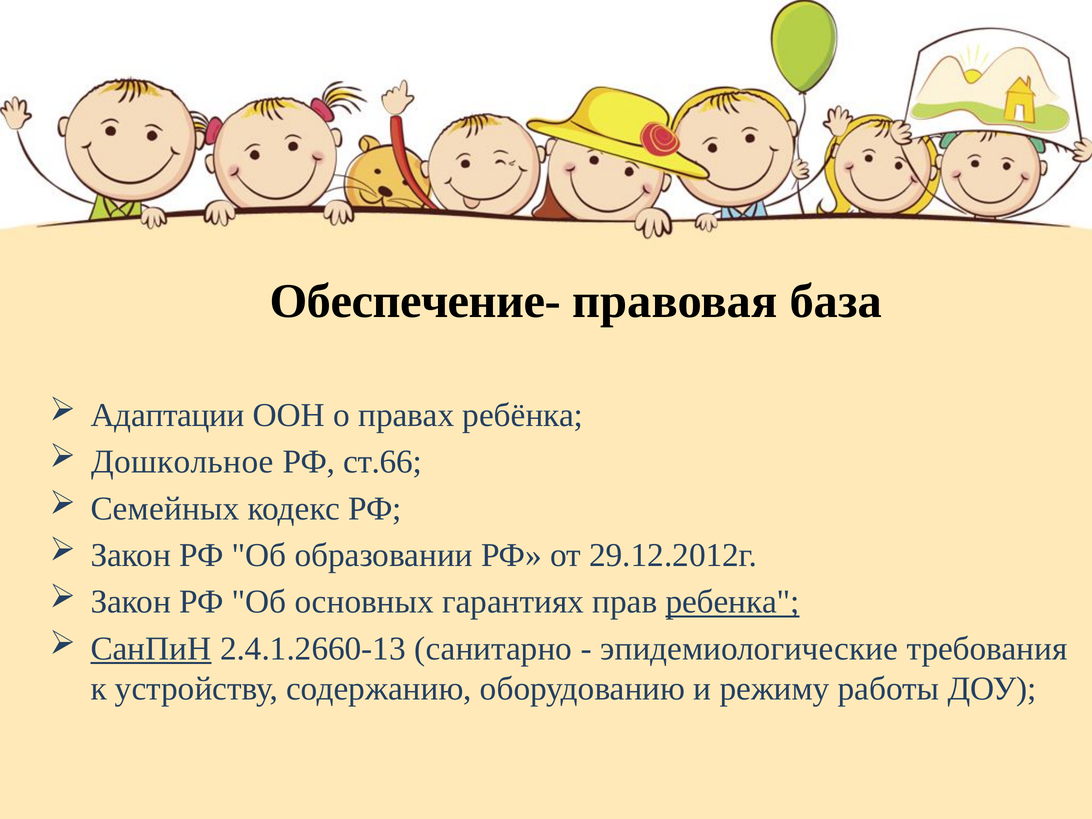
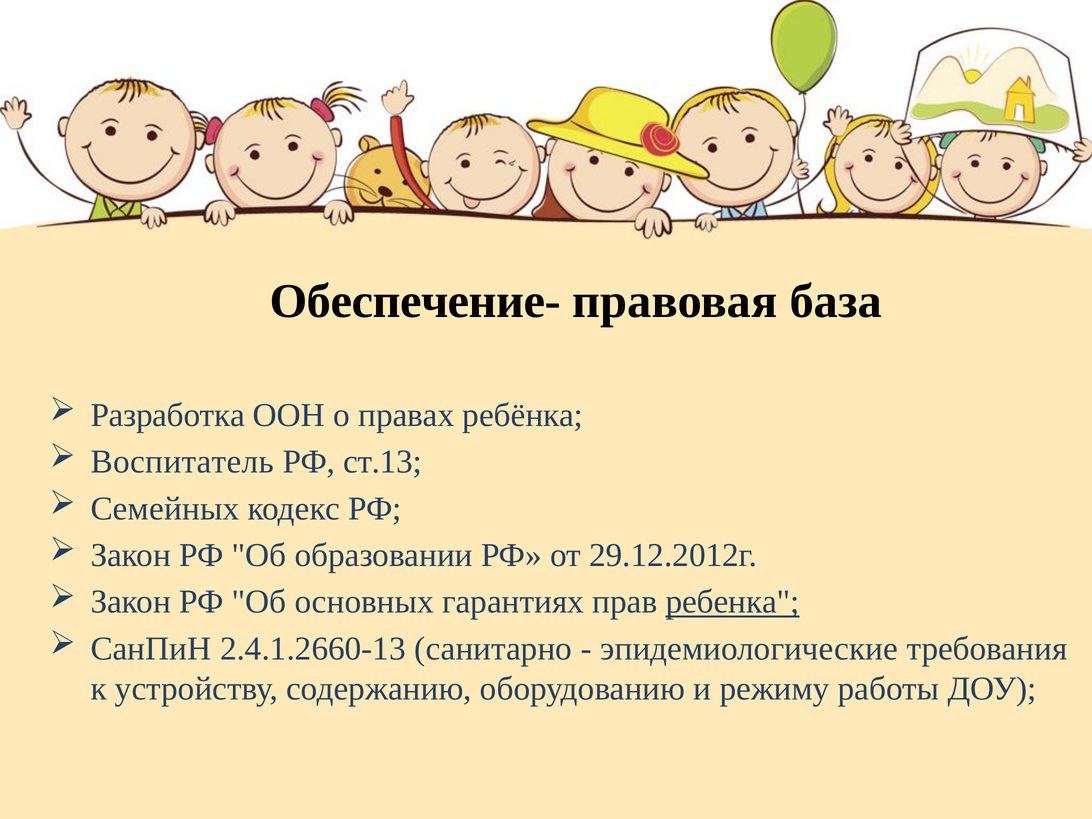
Адаптации: Адаптации -> Разработка (168, 415)
Дошкольное: Дошкольное -> Воспитатель (182, 462)
ст.66: ст.66 -> ст.13 (383, 462)
СанПиН underline: present -> none (151, 649)
